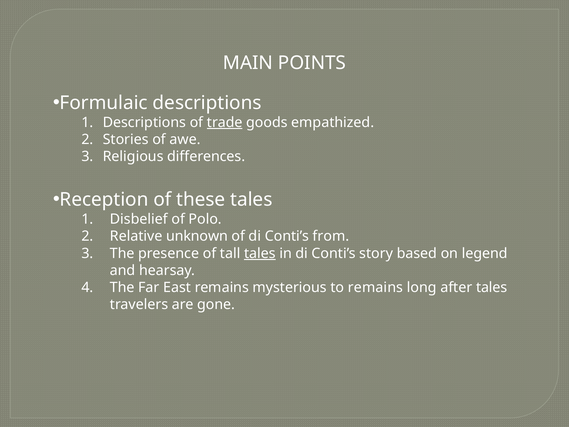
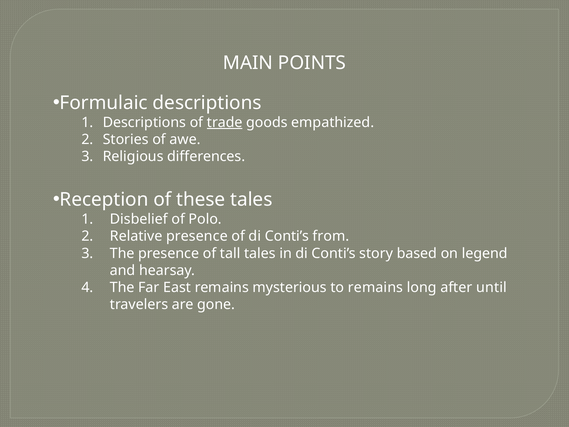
Relative unknown: unknown -> presence (197, 236)
tales underline: present -> none (260, 253)
after tales: tales -> until (492, 287)
